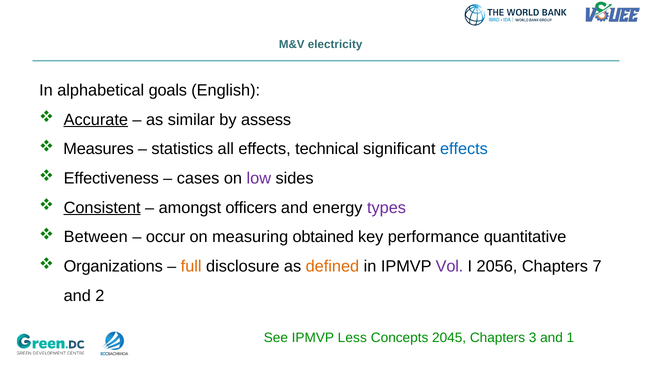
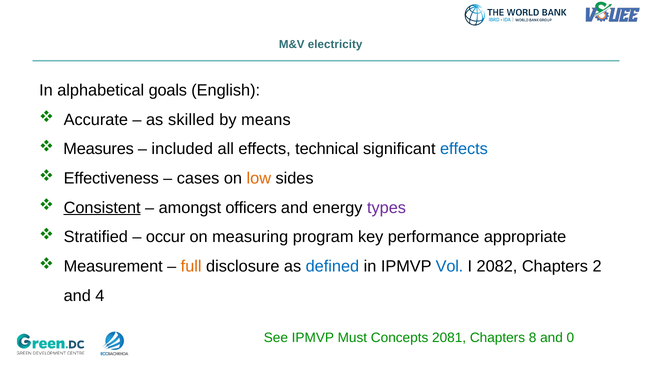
Accurate underline: present -> none (96, 120)
similar: similar -> skilled (191, 120)
assess: assess -> means (266, 120)
statistics: statistics -> included (182, 149)
low colour: purple -> orange (259, 178)
Between: Between -> Stratified (96, 237)
obtained: obtained -> program (323, 237)
quantitative: quantitative -> appropriate (525, 237)
Organizations: Organizations -> Measurement (113, 266)
defined colour: orange -> blue (332, 266)
Vol colour: purple -> blue (449, 266)
2056: 2056 -> 2082 (497, 266)
7: 7 -> 2 (597, 266)
2: 2 -> 4 (100, 296)
Less: Less -> Must (352, 337)
2045: 2045 -> 2081 (449, 337)
3: 3 -> 8 (533, 337)
1: 1 -> 0 (570, 337)
